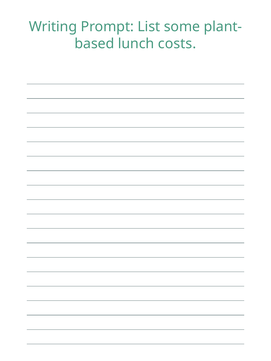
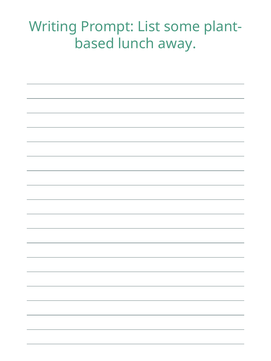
costs: costs -> away (177, 44)
